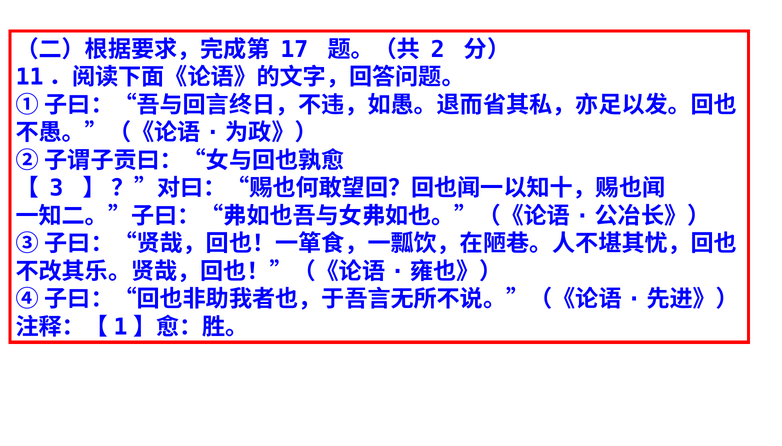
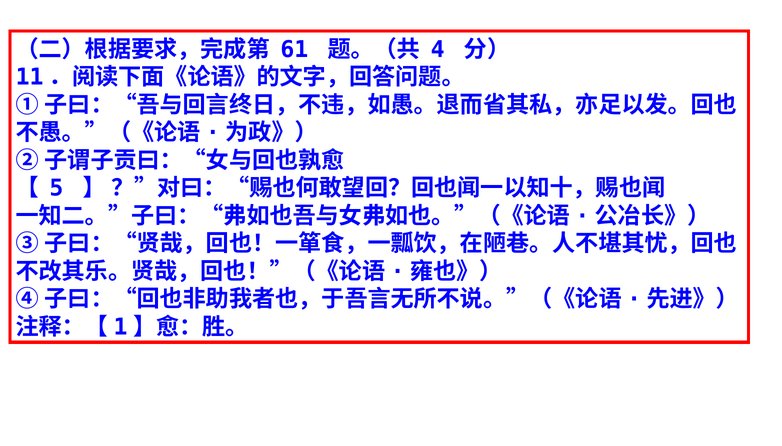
17: 17 -> 61 (294, 49)
2: 2 -> 4 (438, 49)
3: 3 -> 5 (56, 188)
